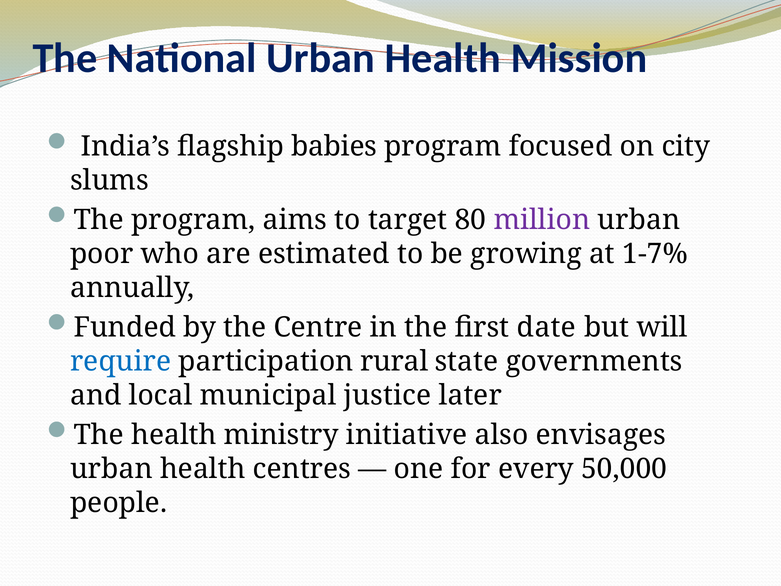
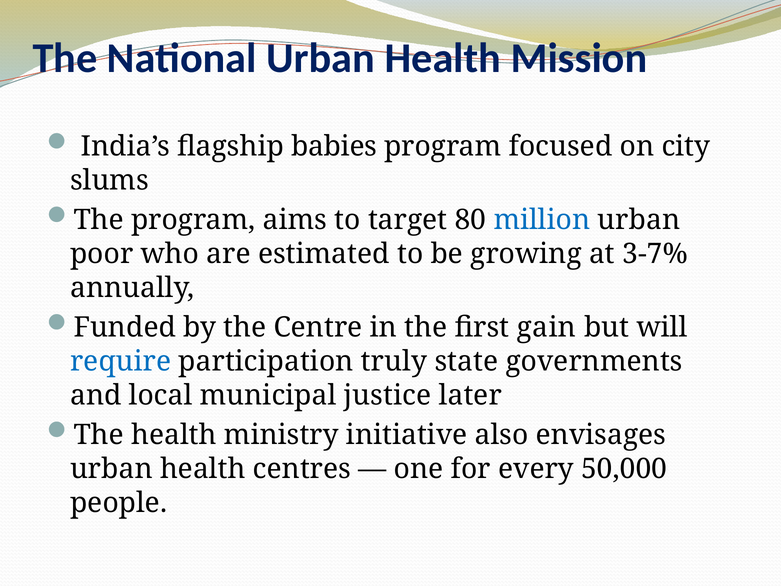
million colour: purple -> blue (542, 220)
1-7%: 1-7% -> 3-7% (655, 254)
date: date -> gain (547, 327)
rural: rural -> truly (394, 361)
